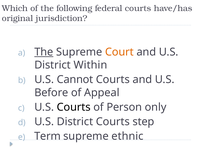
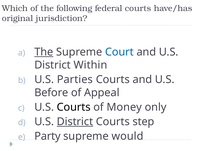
Court colour: orange -> blue (119, 52)
Cannot: Cannot -> Parties (75, 79)
Person: Person -> Money (124, 107)
District underline: none -> present (75, 121)
Term: Term -> Party (47, 136)
ethnic: ethnic -> would (128, 136)
